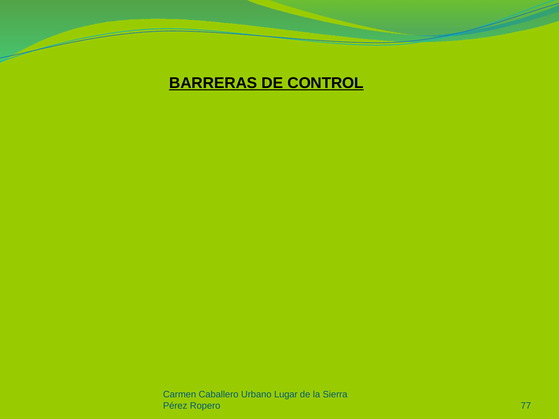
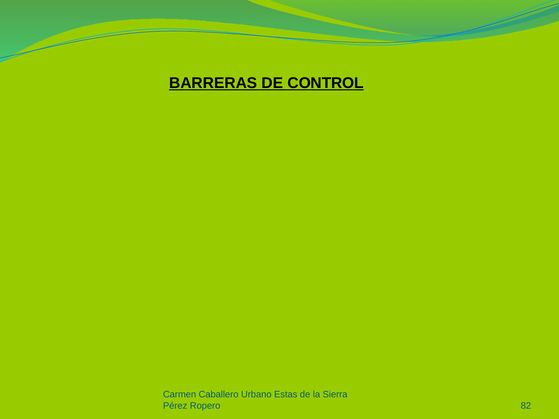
Lugar: Lugar -> Estas (286, 395)
77: 77 -> 82 (526, 406)
